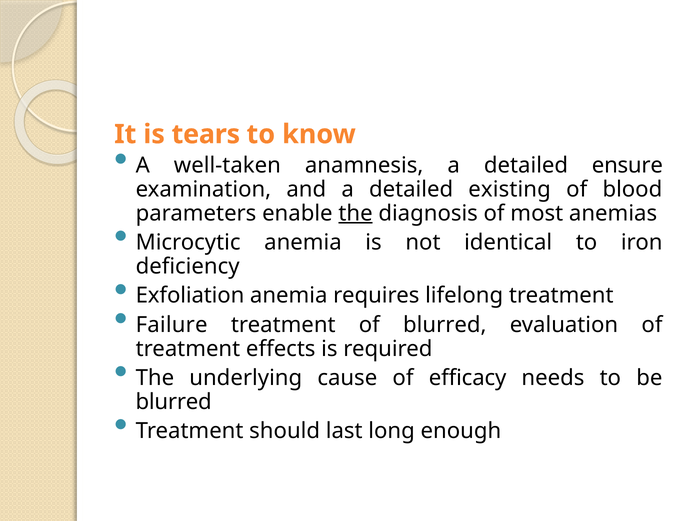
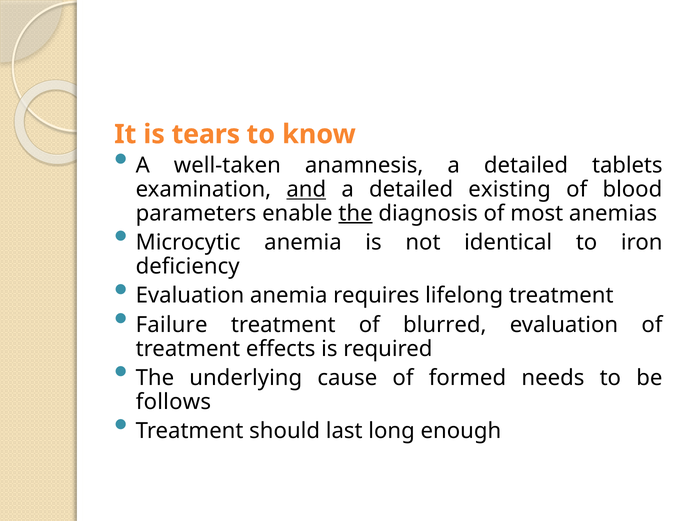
ensure: ensure -> tablets (627, 165)
and underline: none -> present (306, 189)
Exfoliation: Exfoliation -> Evaluation (190, 295)
efficacy: efficacy -> formed (467, 378)
blurred: blurred -> follows (173, 401)
